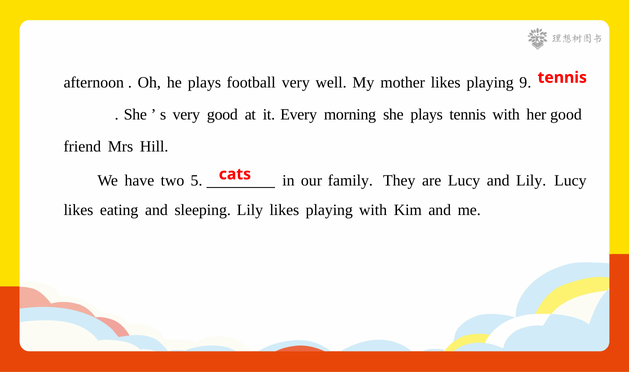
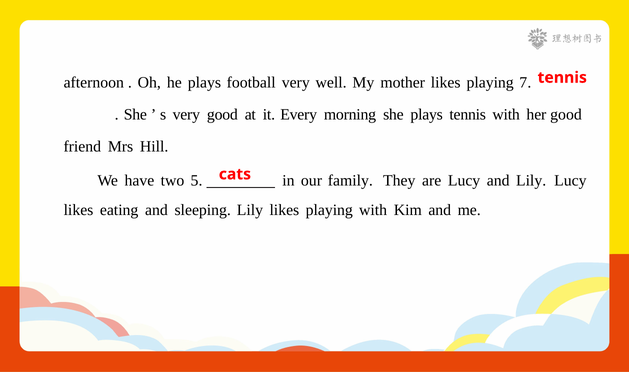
9: 9 -> 7 (525, 83)
